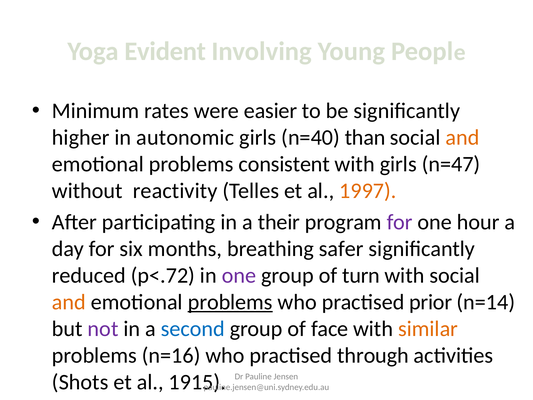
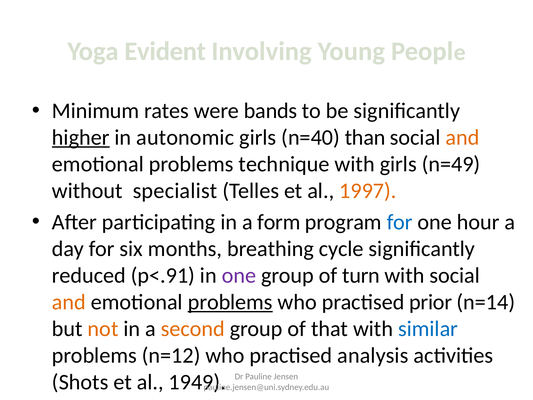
easier: easier -> bands (271, 111)
higher underline: none -> present (81, 137)
consistent: consistent -> technique (284, 164)
n=47: n=47 -> n=49 (451, 164)
reactivity: reactivity -> specialist (175, 191)
their: their -> form (279, 222)
for colour: purple -> blue (400, 222)
safer: safer -> cycle (341, 249)
p<.72: p<.72 -> p<.91 (163, 275)
not colour: purple -> orange (103, 328)
second colour: blue -> orange (193, 328)
face: face -> that (330, 328)
similar colour: orange -> blue (428, 328)
n=16: n=16 -> n=12 (171, 355)
through: through -> analysis (373, 355)
1915: 1915 -> 1949 (197, 382)
